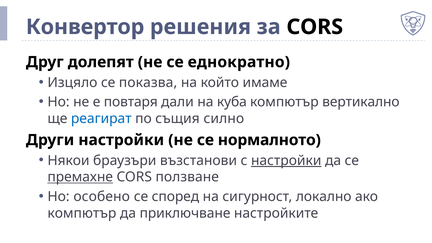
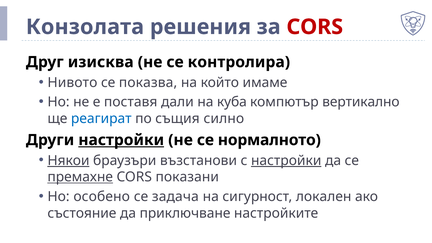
Конвертор: Конвертор -> Конзолата (85, 27)
CORS colour: black -> red (315, 27)
долепят: долепят -> изисква (101, 62)
еднократно: еднократно -> контролира (239, 62)
Изцяло: Изцяло -> Нивото (72, 83)
повтаря: повтаря -> поставя (131, 102)
настройки underline: none -> present (121, 140)
Някои underline: none -> present (68, 161)
ползване: ползване -> показани (187, 177)
според: според -> задача (175, 197)
локално: локално -> локален (324, 197)
компютър: компютър -> състояние (82, 213)
